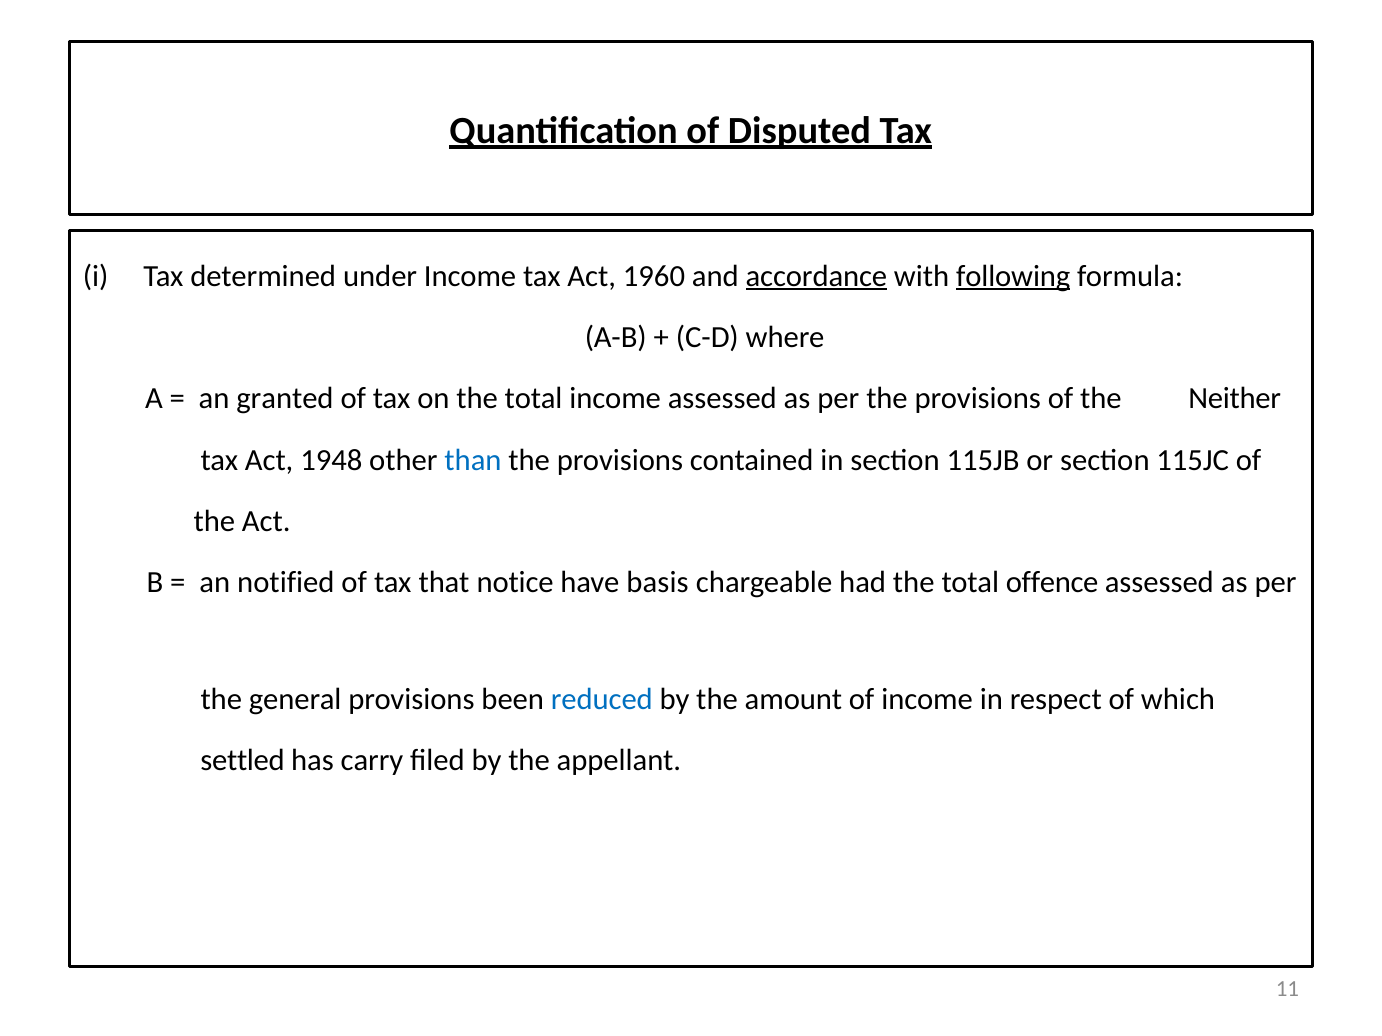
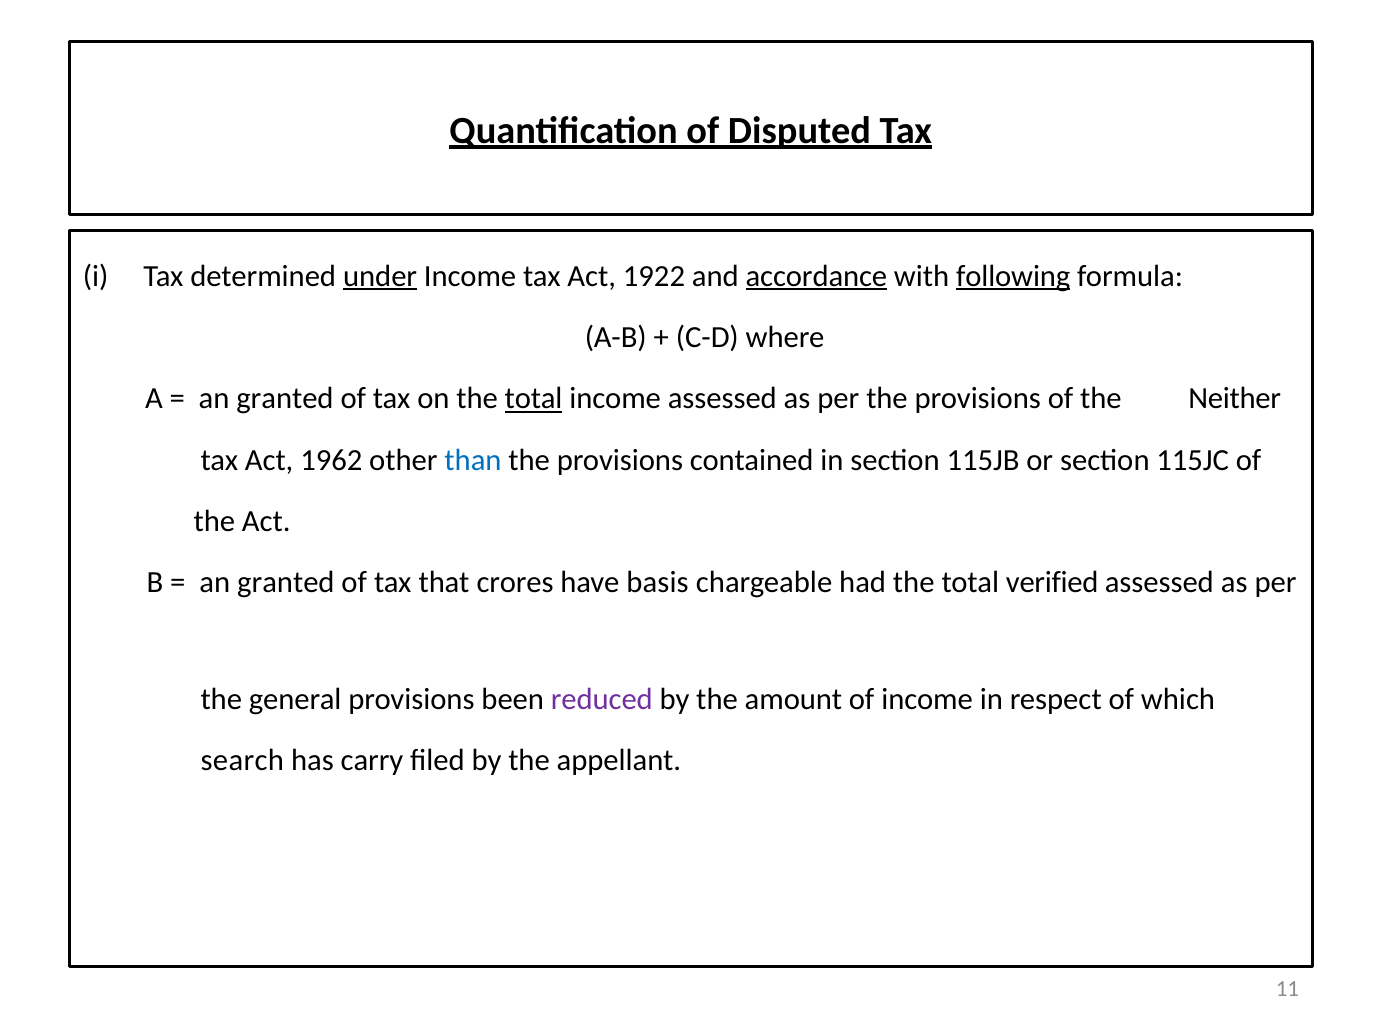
under underline: none -> present (380, 276)
1960: 1960 -> 1922 (654, 276)
total underline: none -> present (534, 399)
1948: 1948 -> 1962 (331, 460)
notified: notified -> granted (286, 583)
notice: notice -> crores (515, 583)
offence: offence -> verified (1052, 583)
reduced colour: blue -> purple (602, 700)
settled: settled -> search (242, 761)
